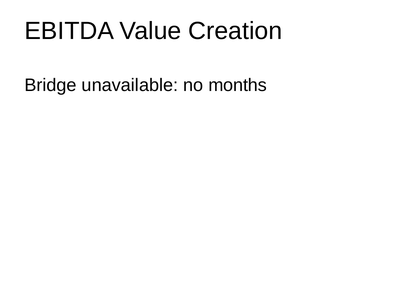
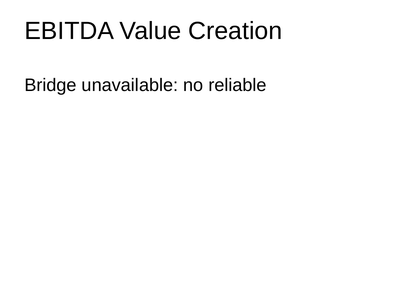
months: months -> reliable (238, 85)
